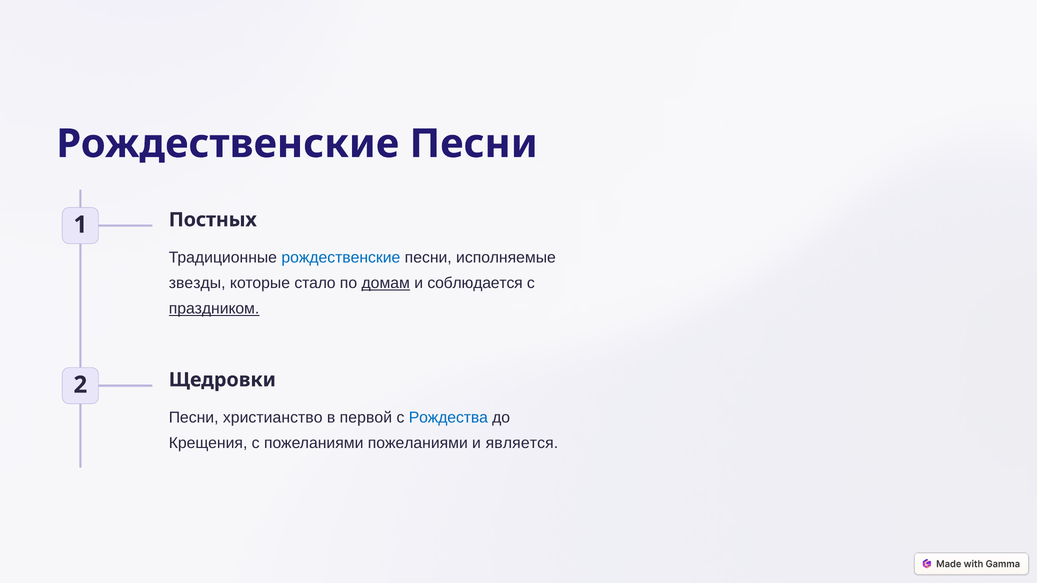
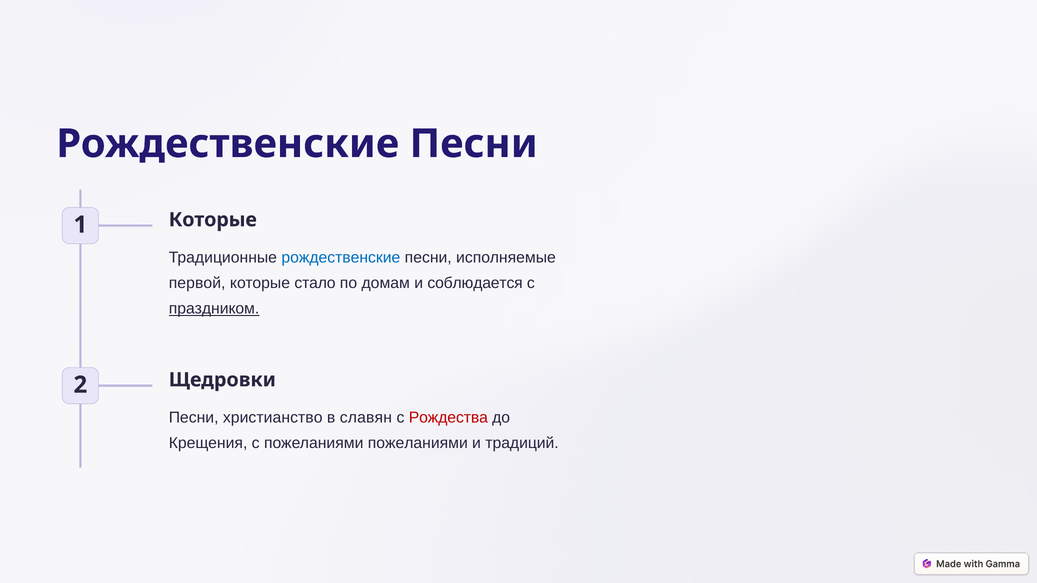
1 Постных: Постных -> Которые (213, 220)
звезды: звезды -> первой (197, 283)
домам underline: present -> none (386, 283)
первой: первой -> славян (366, 418)
Рождества colour: blue -> red (448, 418)
является: является -> традиций (522, 443)
